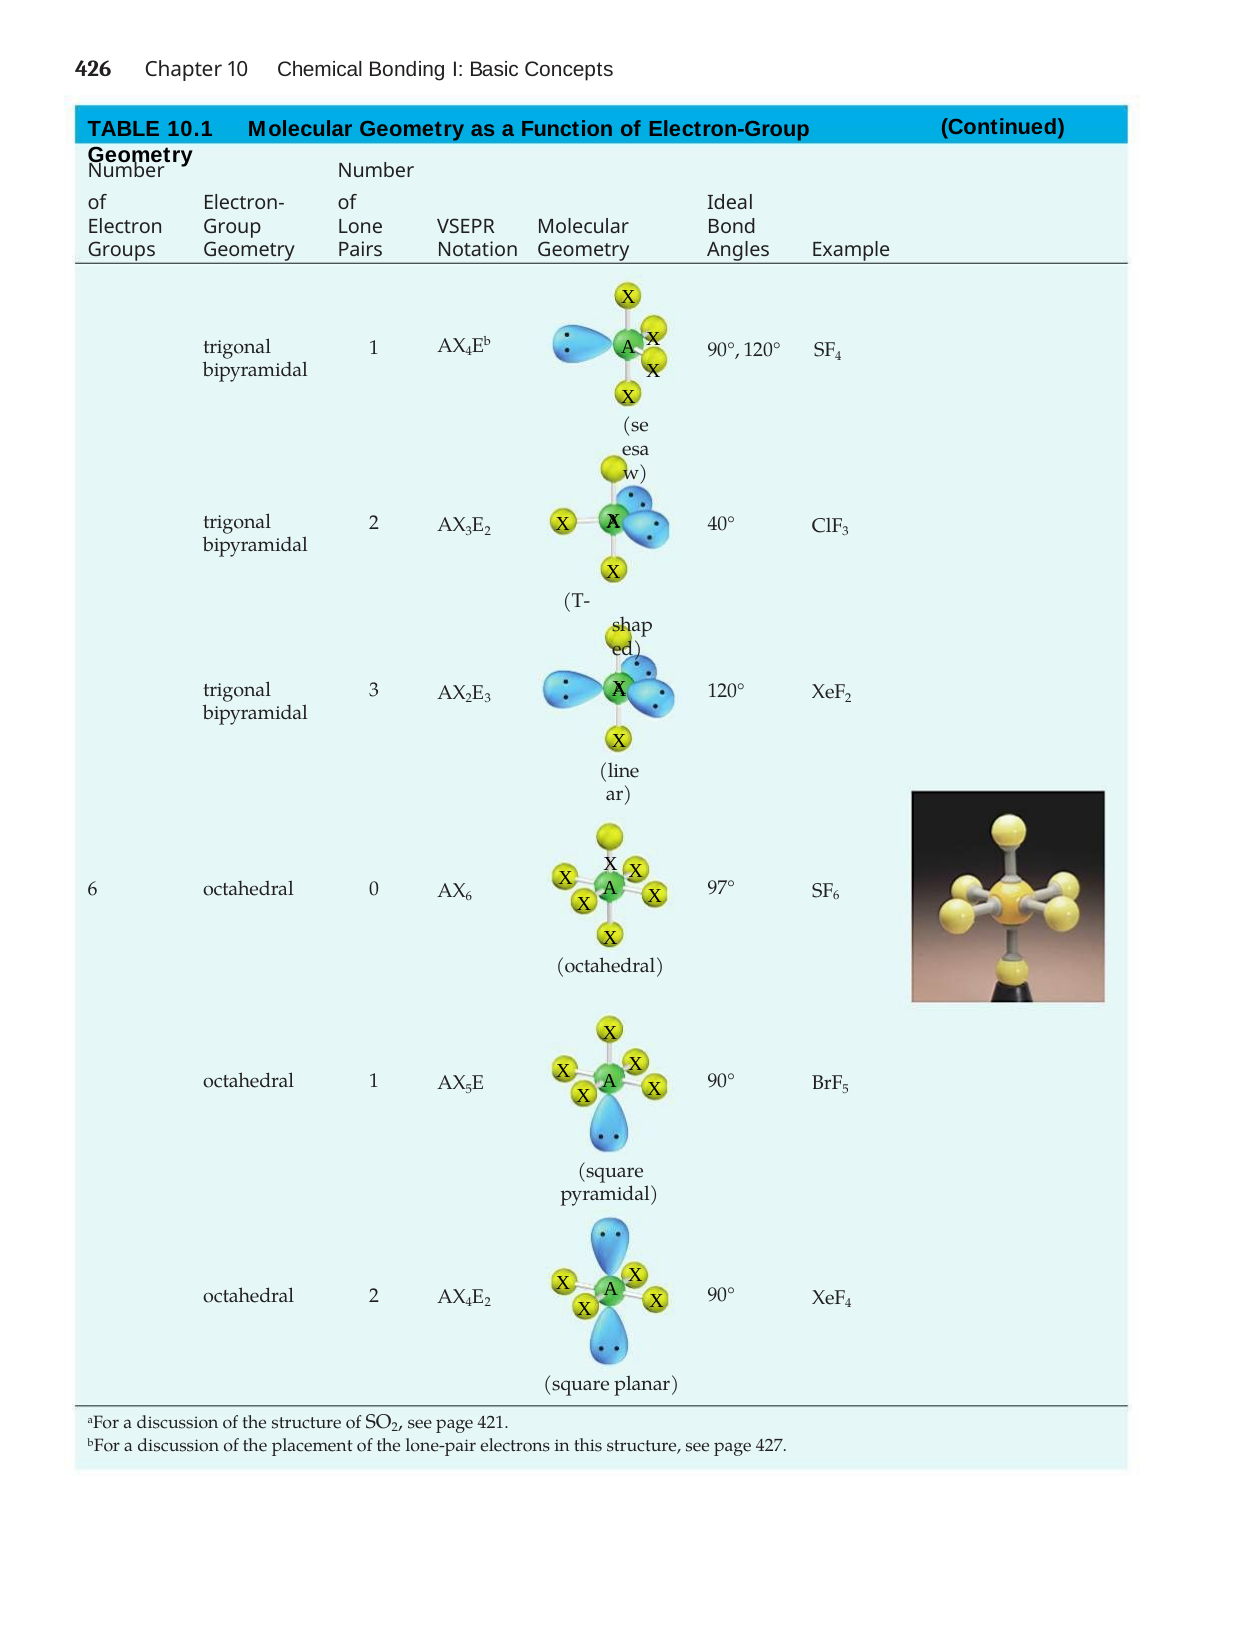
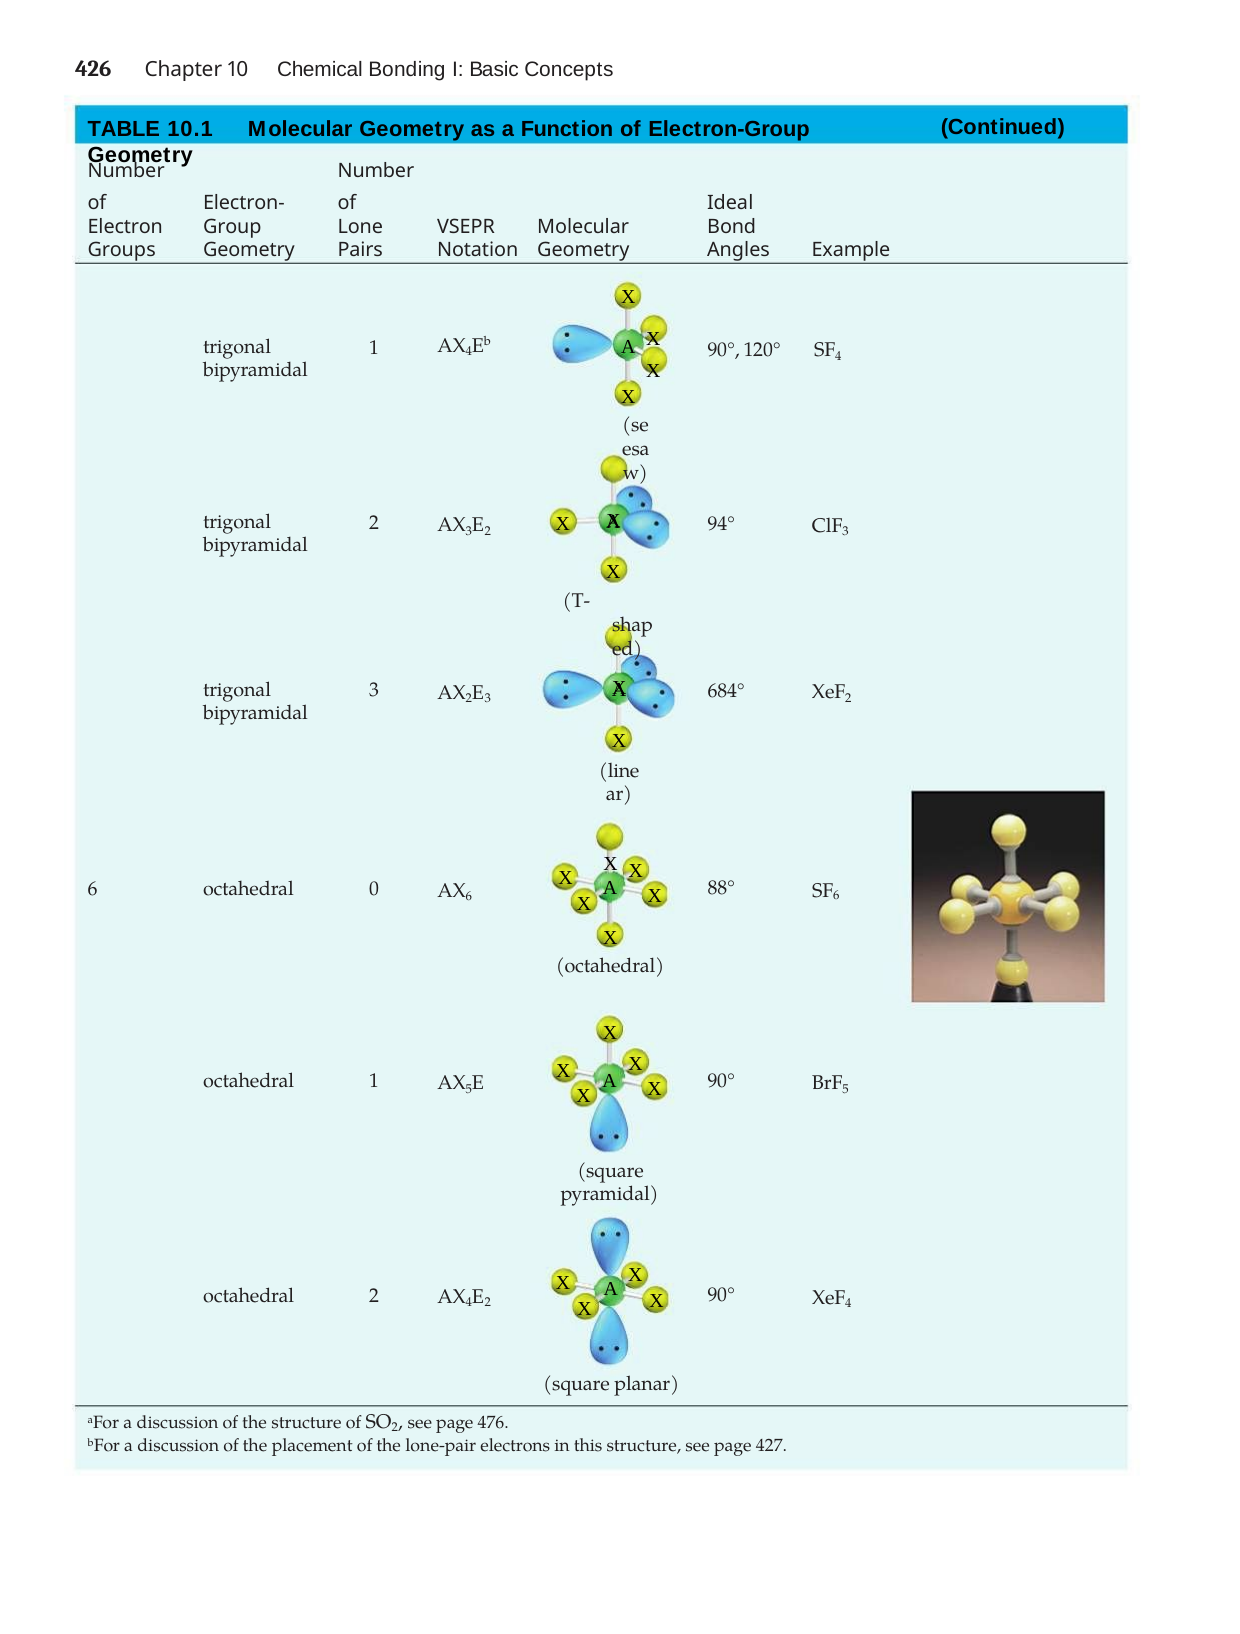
40°: 40° -> 94° (721, 524)
120°: 120° -> 684° (726, 691)
97°: 97° -> 88° (721, 889)
421: 421 -> 476 (493, 1423)
